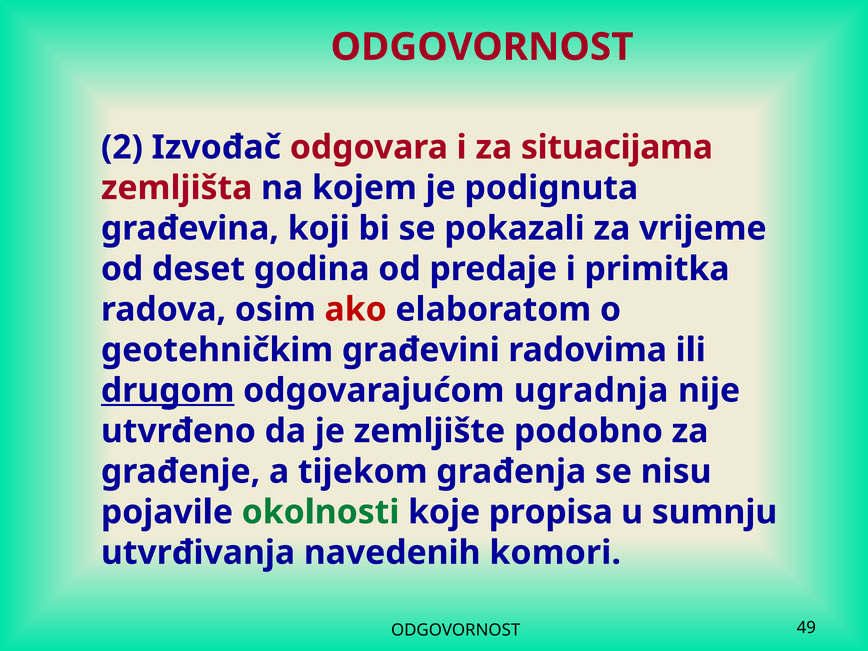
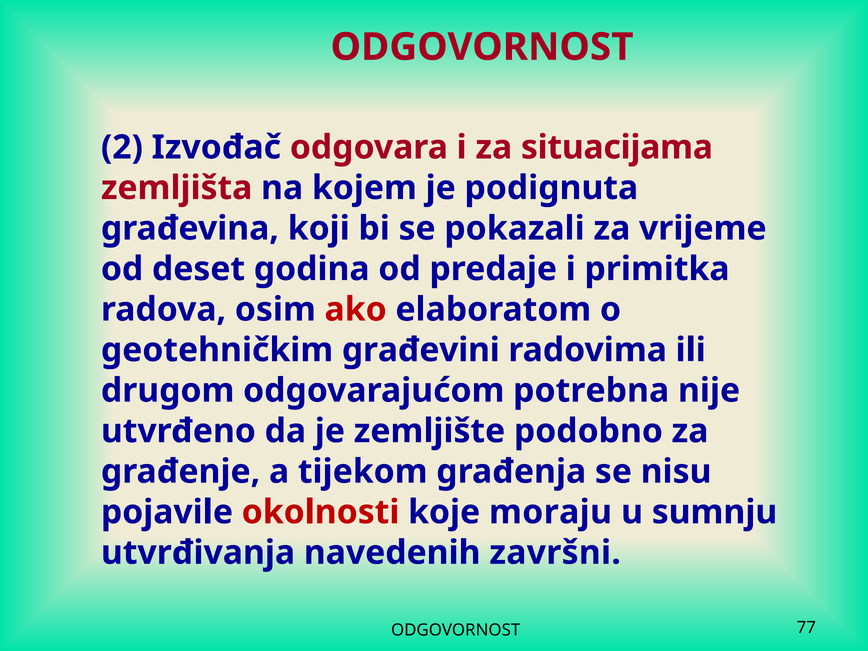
drugom underline: present -> none (168, 391)
ugradnja: ugradnja -> potrebna (591, 391)
okolnosti colour: green -> red (321, 512)
propisa: propisa -> moraju (550, 512)
komori: komori -> završni (555, 553)
49: 49 -> 77 (806, 628)
